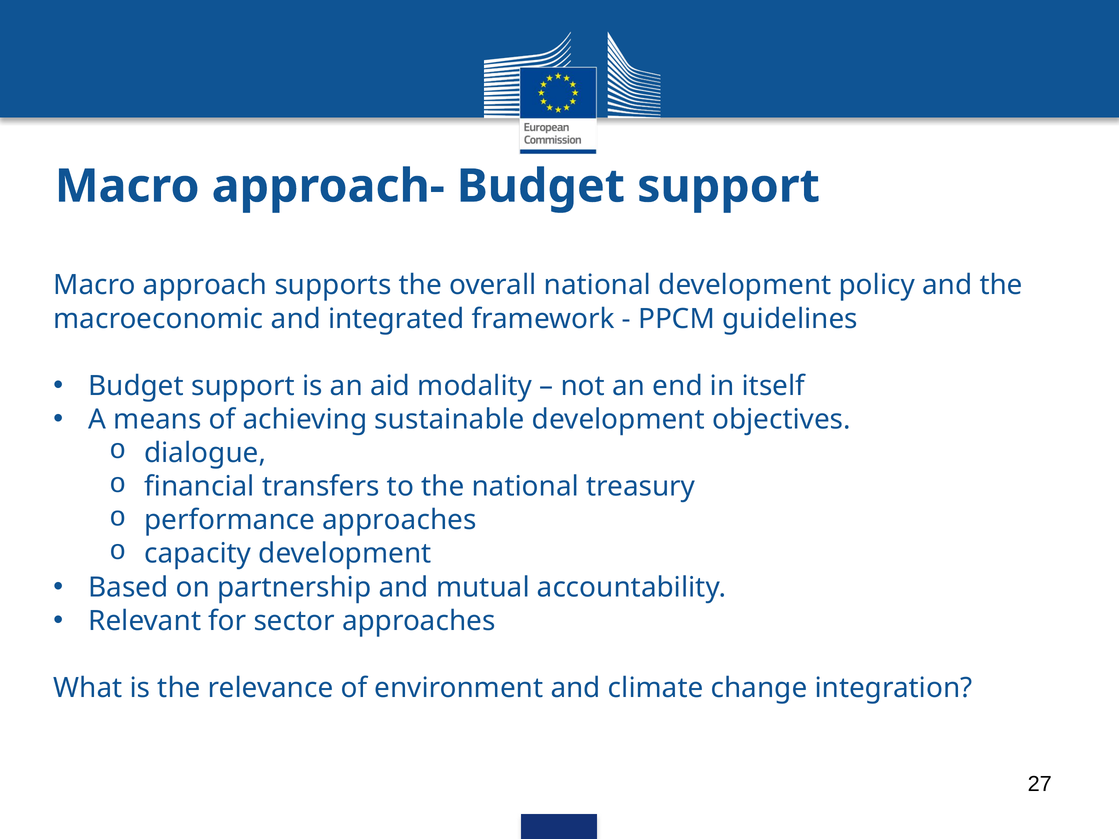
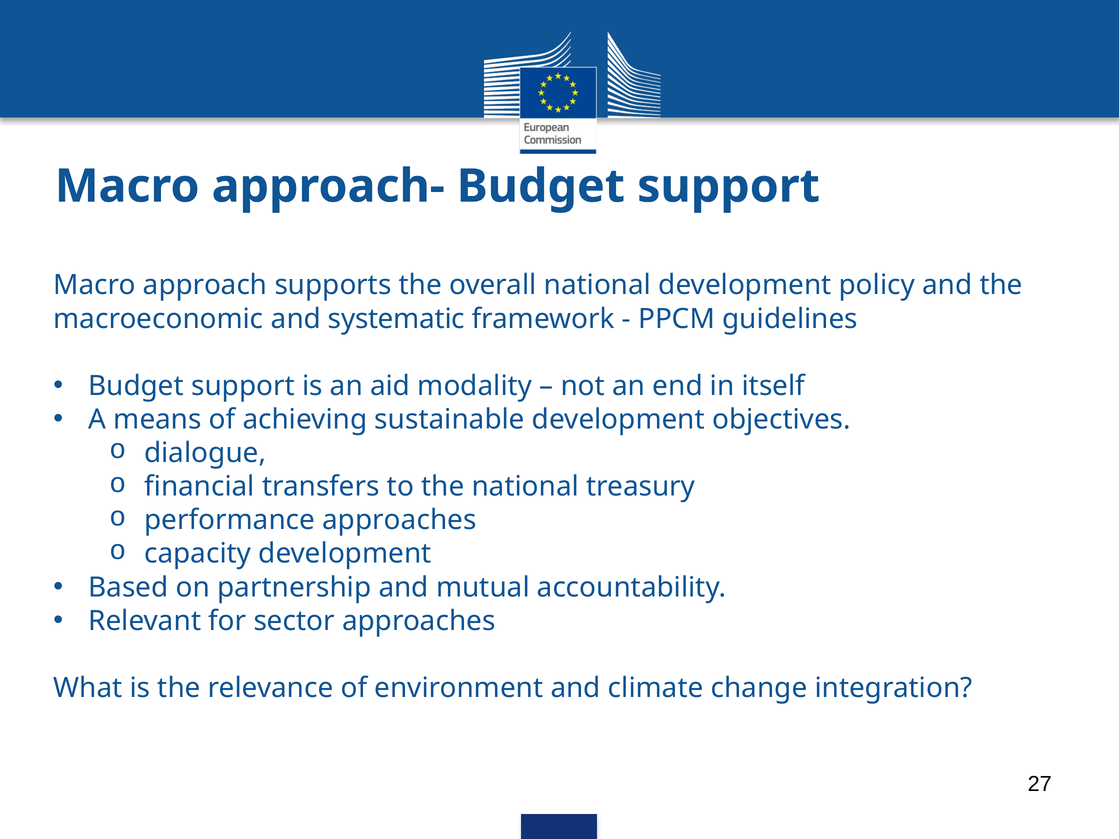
integrated: integrated -> systematic (396, 319)
